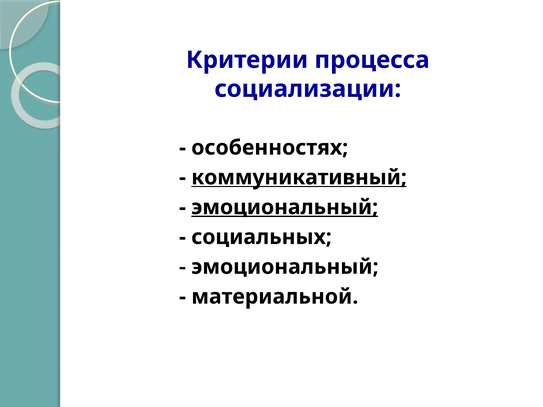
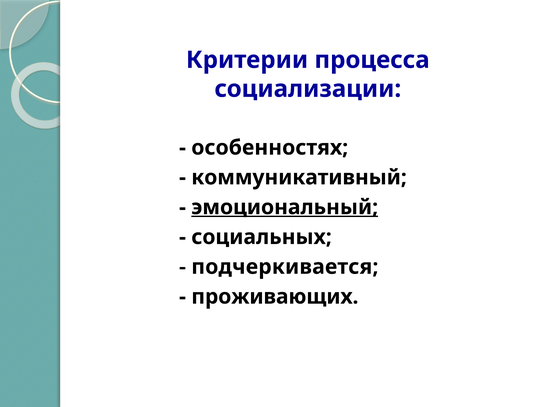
коммуникативный underline: present -> none (299, 178)
эмоциональный: эмоциональный -> подчеркивается (285, 267)
материальной: материальной -> проживающих (275, 297)
